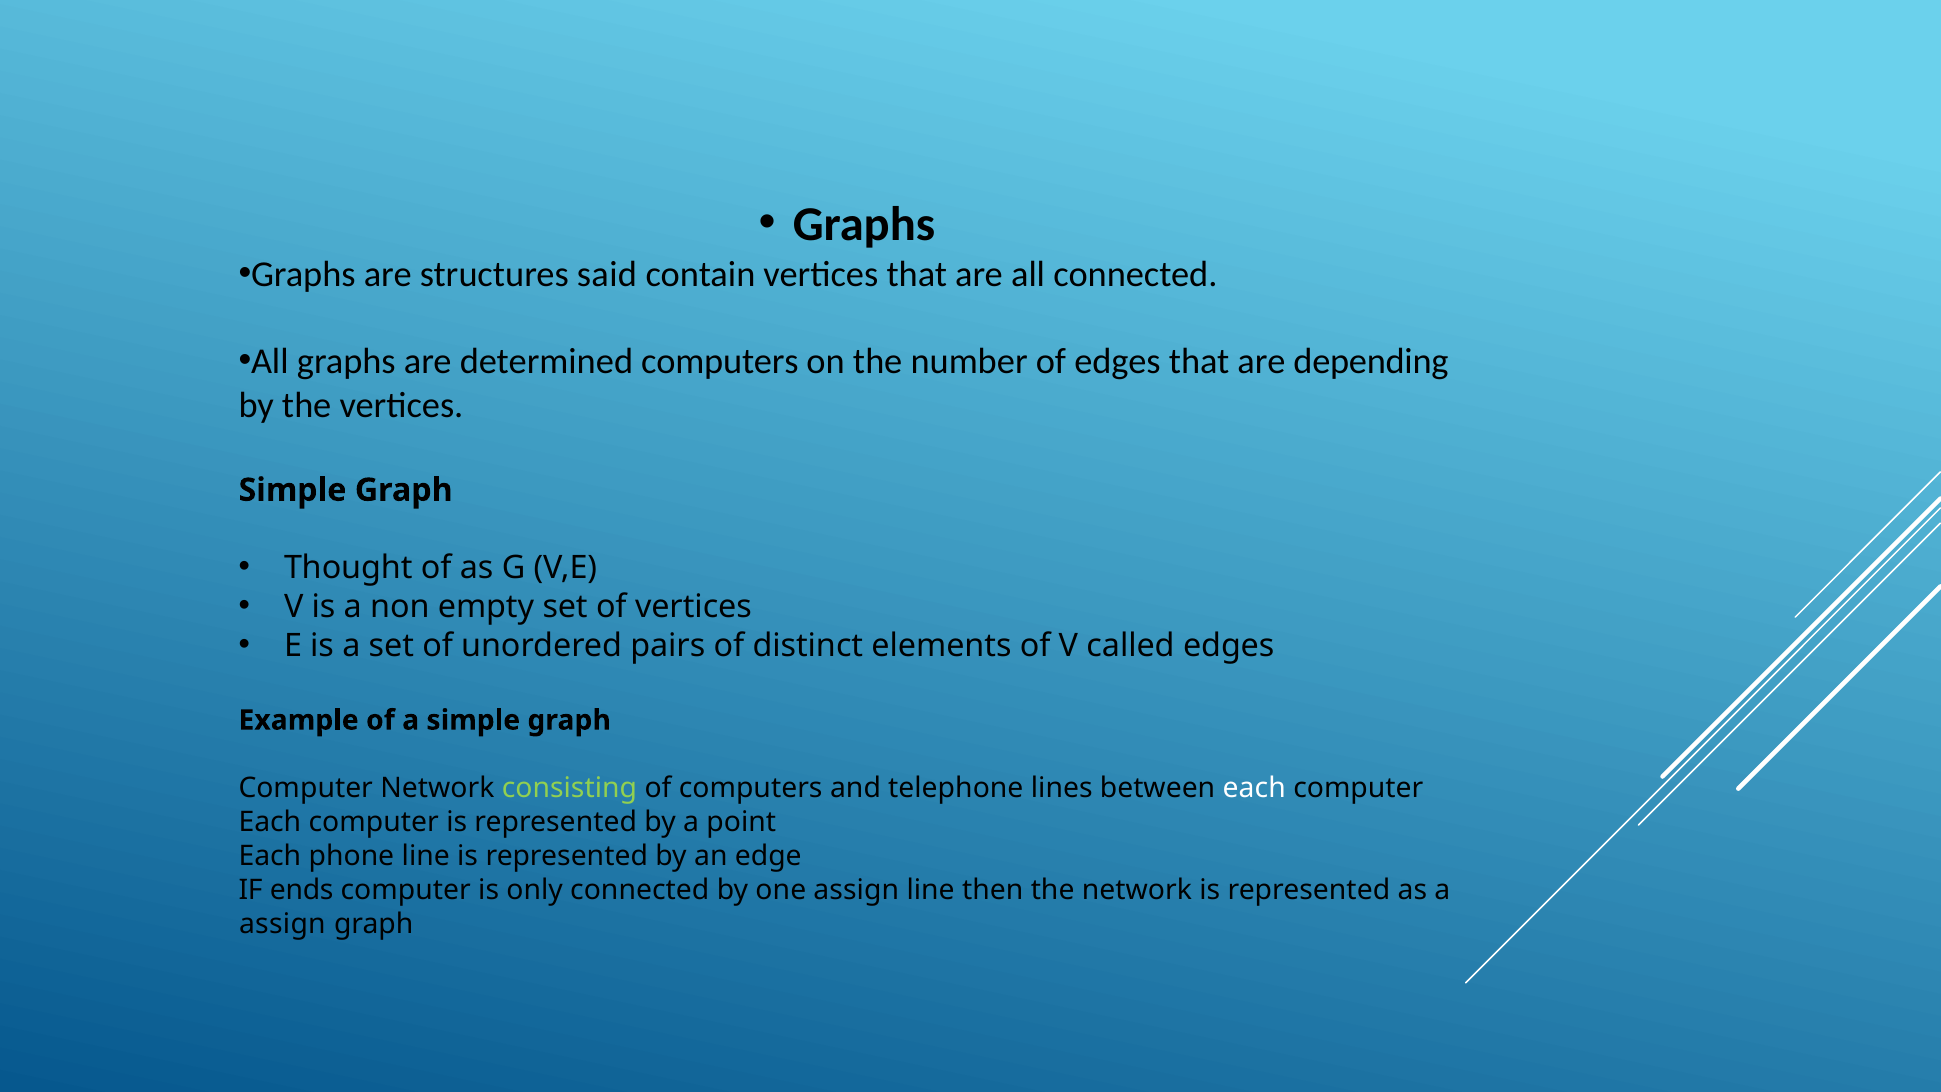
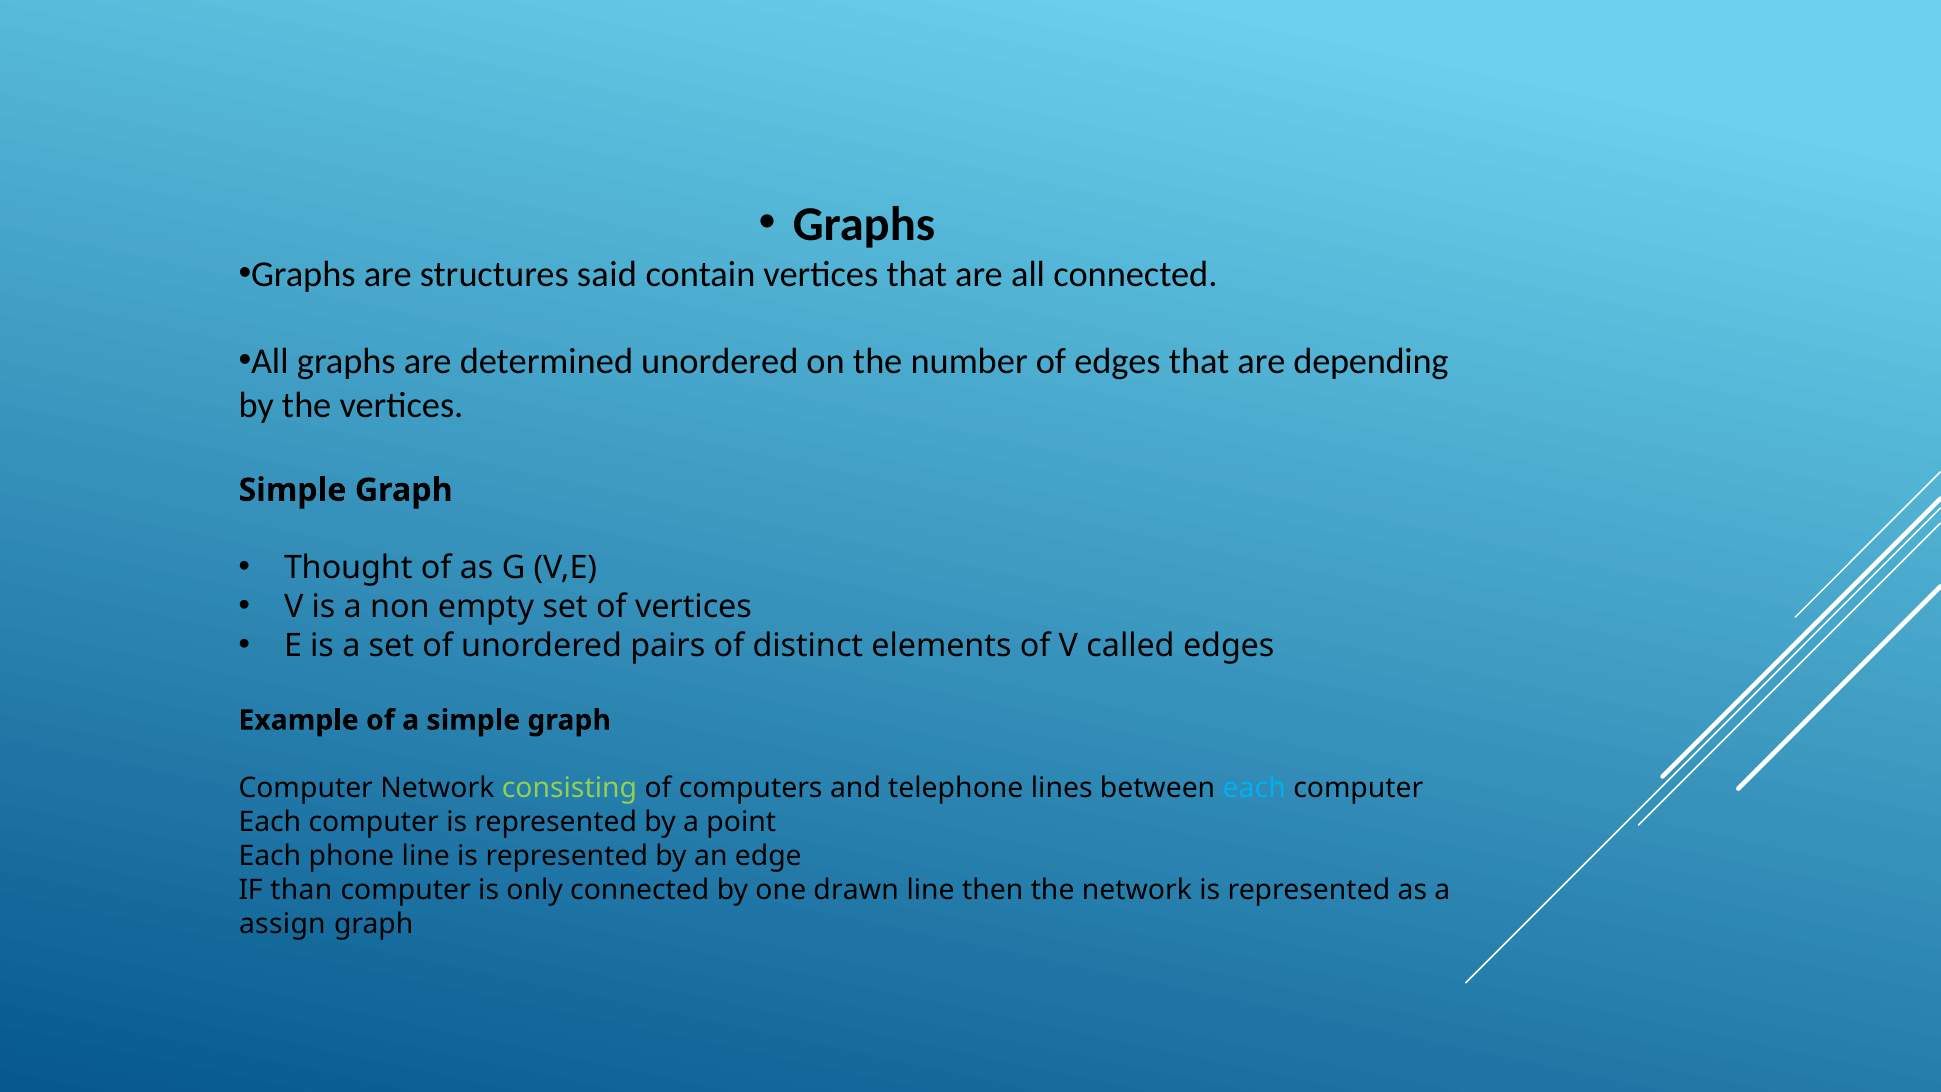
determined computers: computers -> unordered (720, 362)
each colour: white -> light blue (1254, 788)
ends: ends -> than (301, 890)
one assign: assign -> drawn (856, 890)
